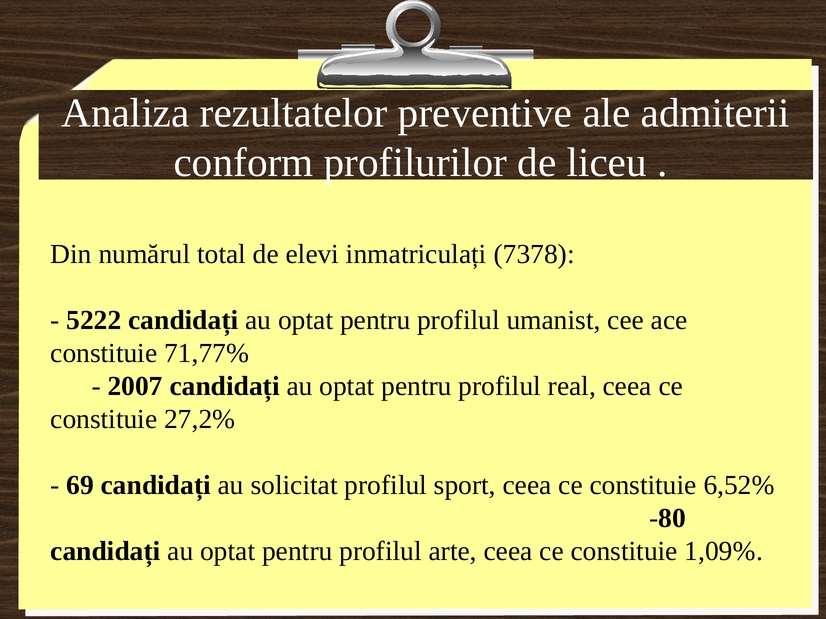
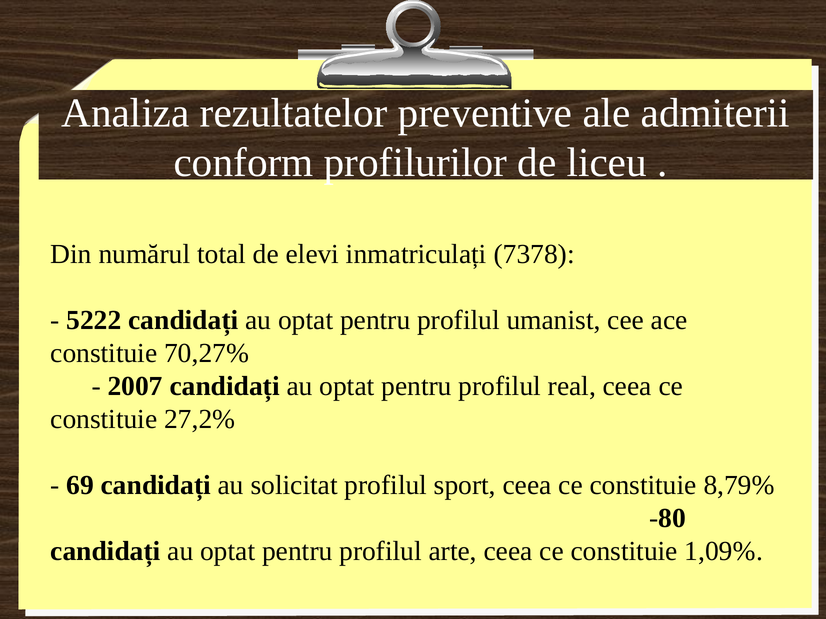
71,77%: 71,77% -> 70,27% (207, 353)
6,52%: 6,52% -> 8,79% (739, 485)
